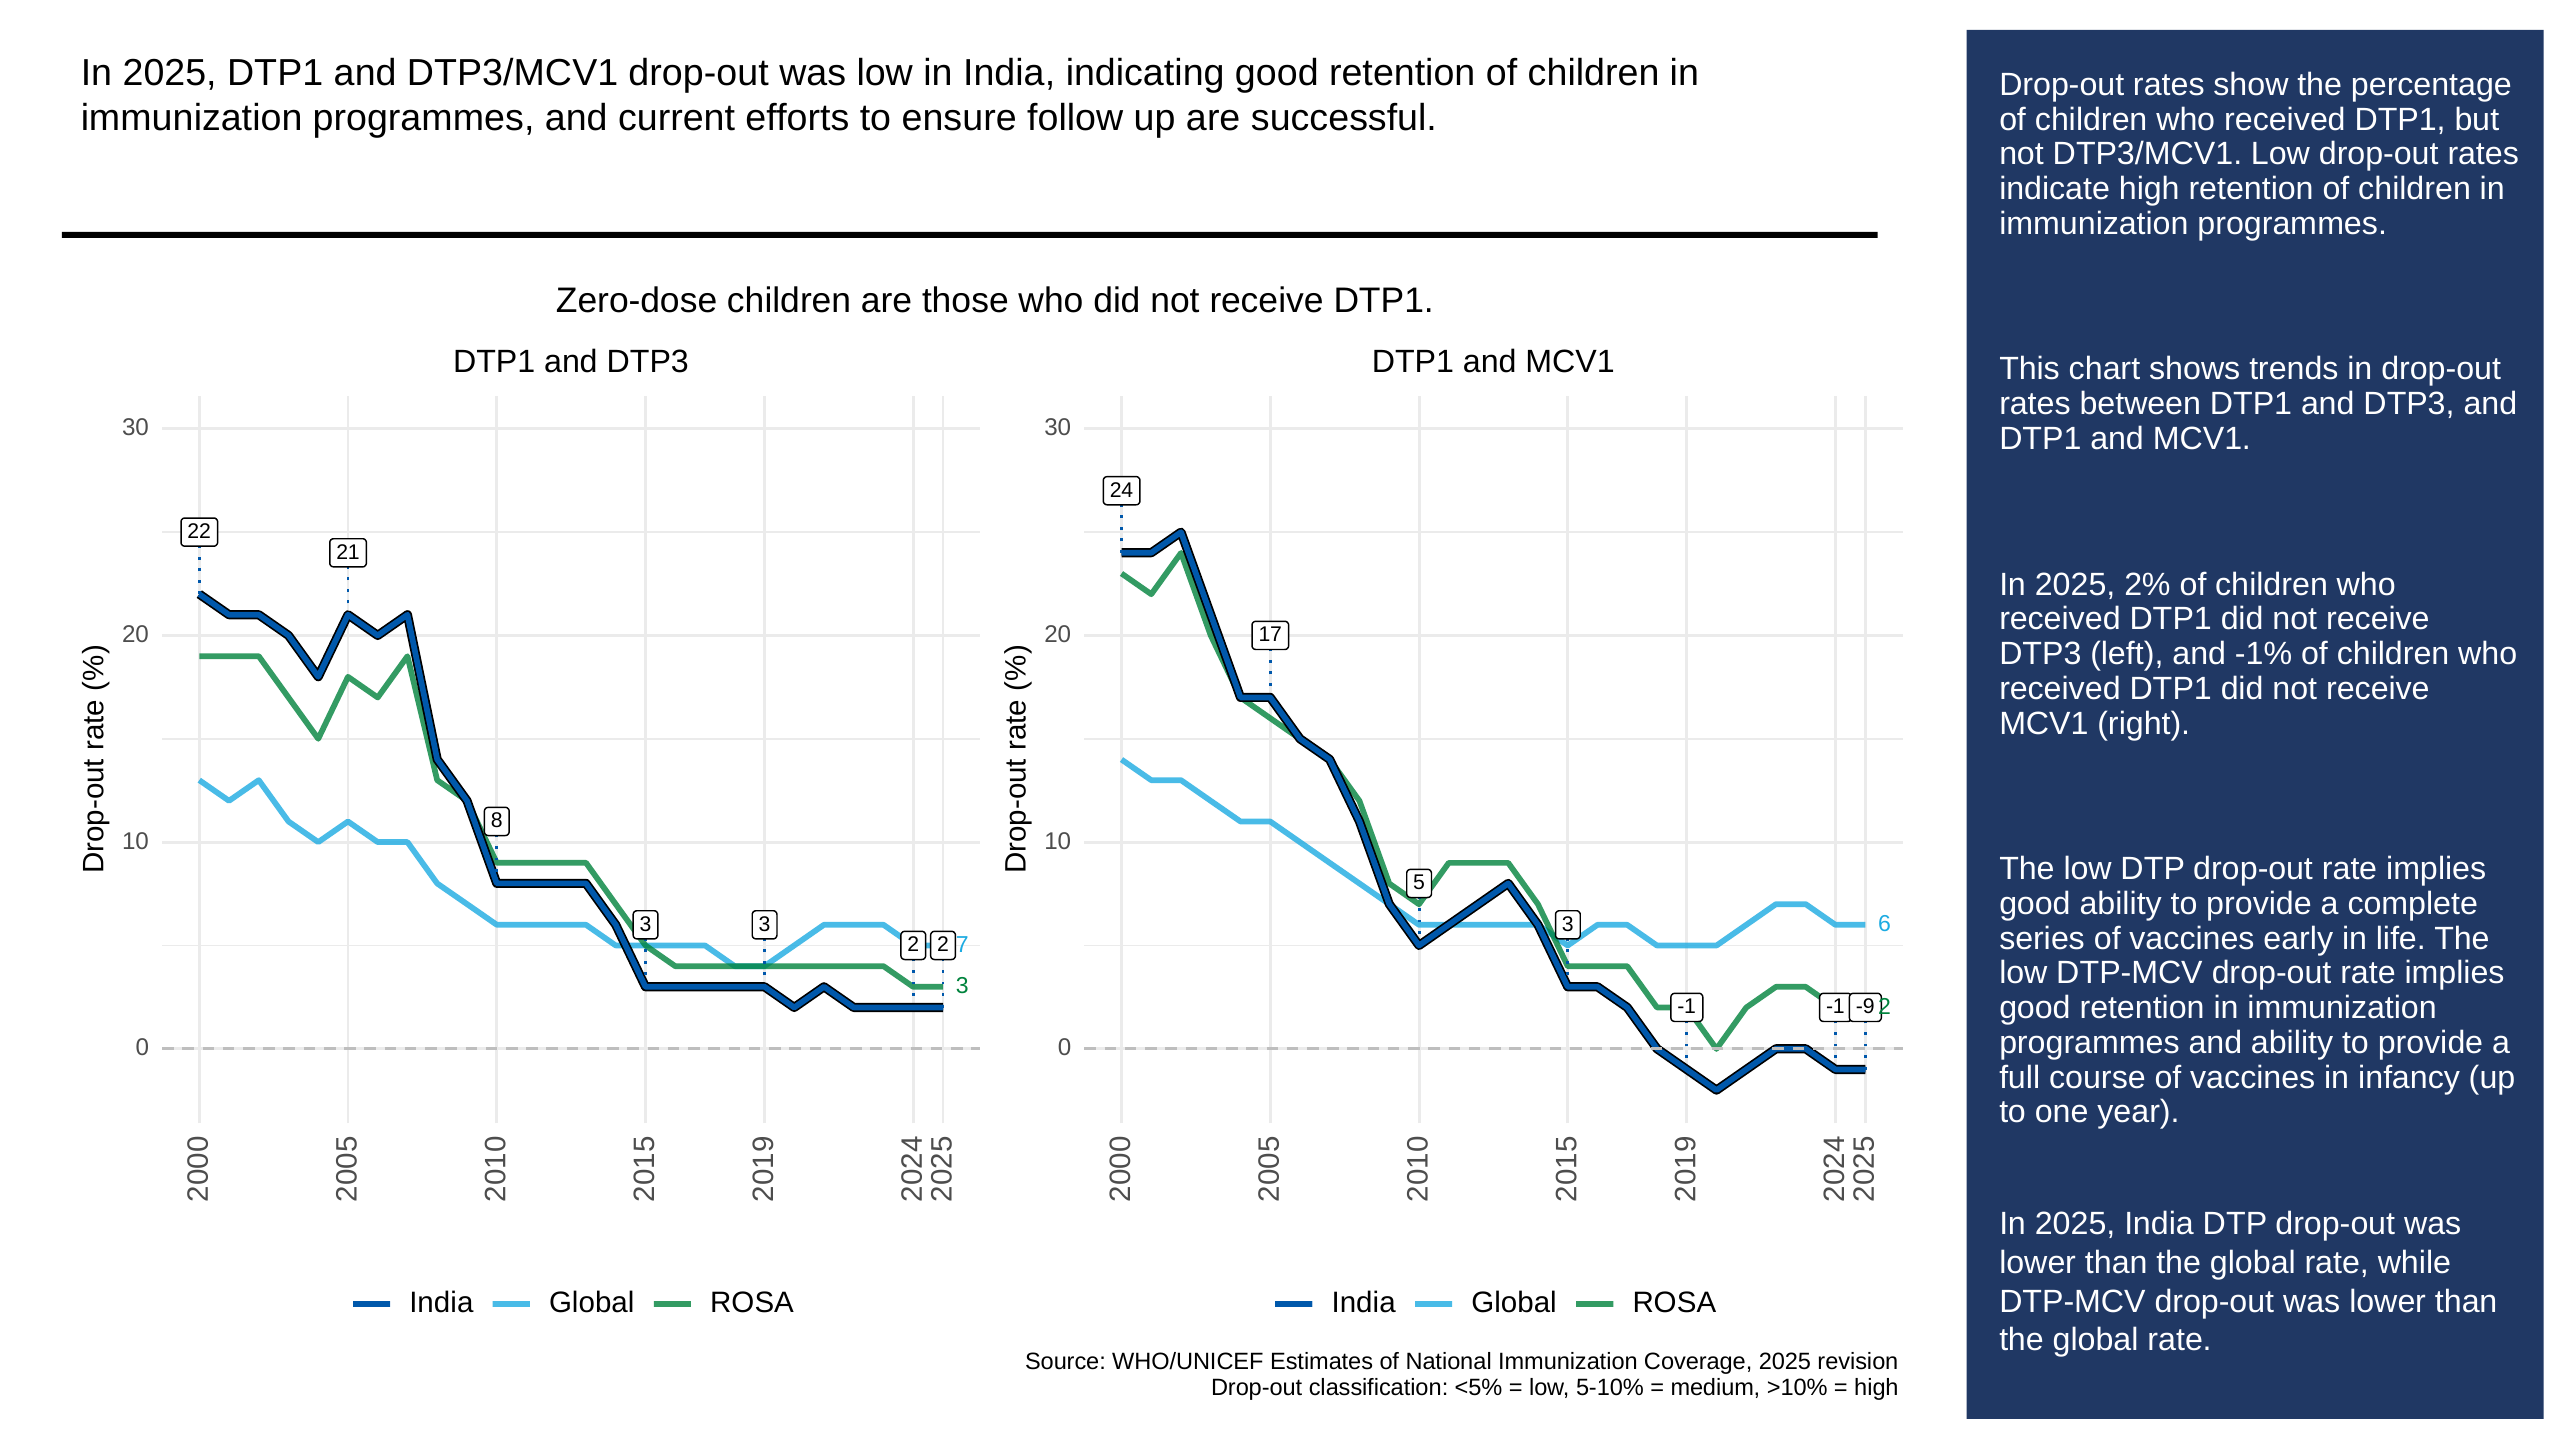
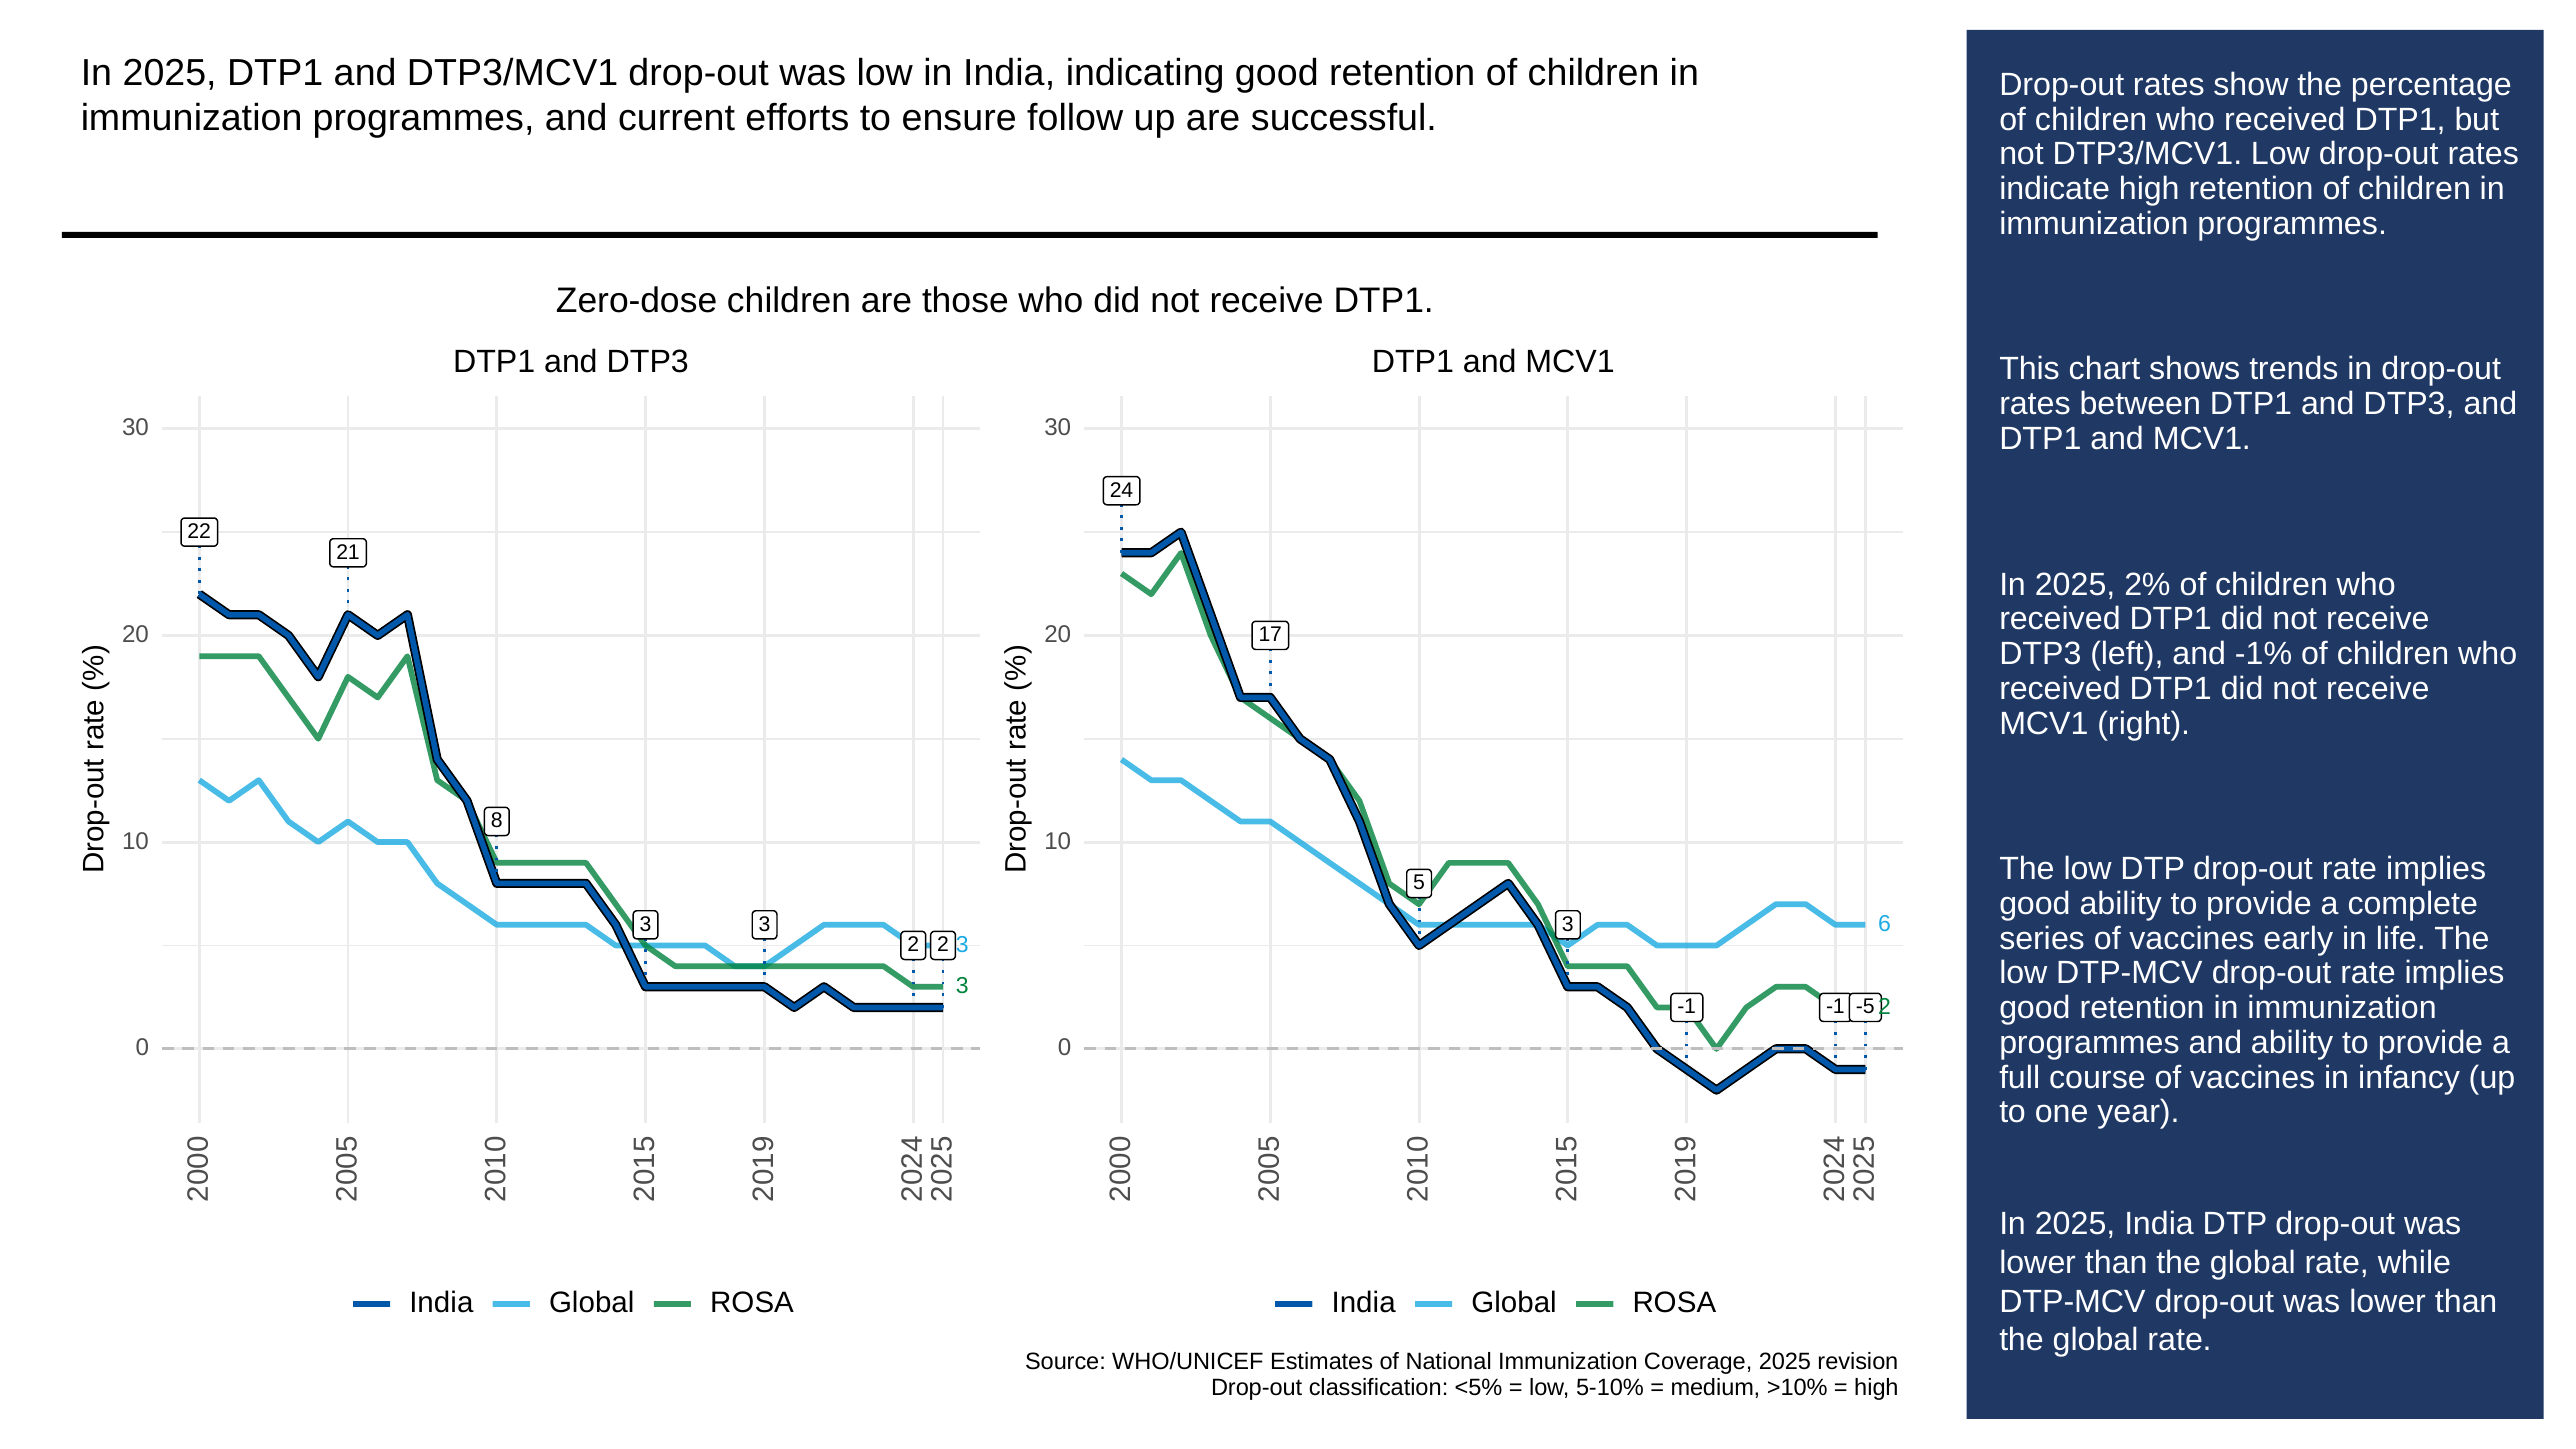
2 7: 7 -> 3 (962, 945)
-9: -9 -> -5 (1865, 1007)
